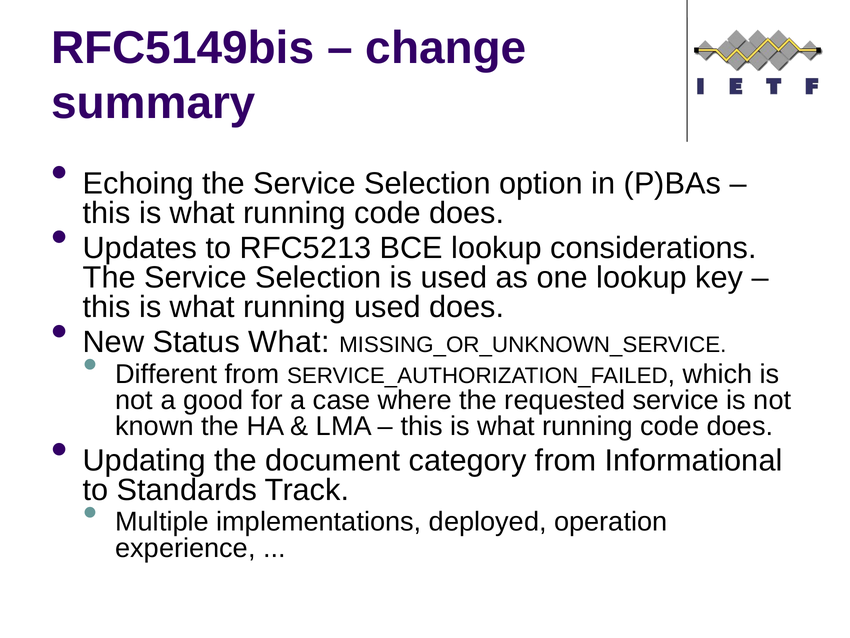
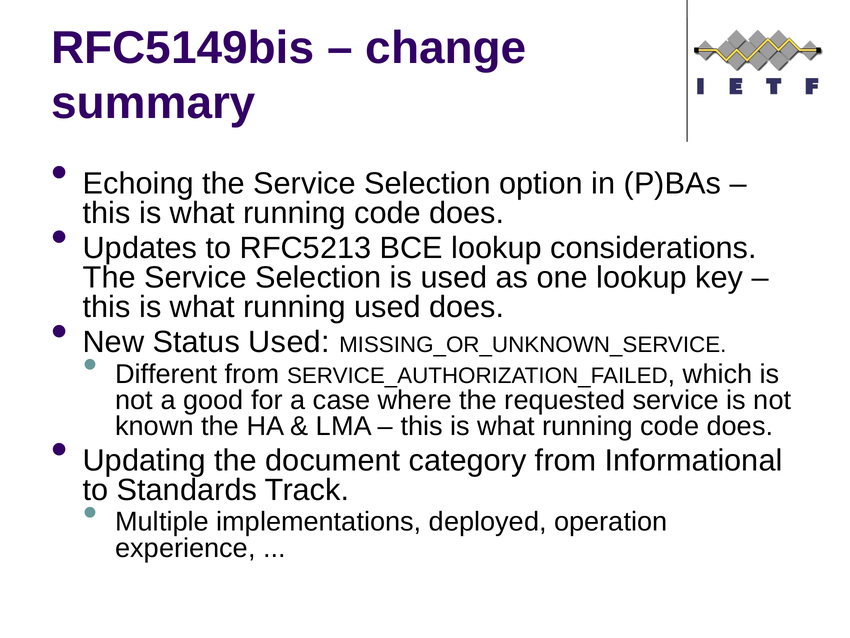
Status What: What -> Used (289, 342)
